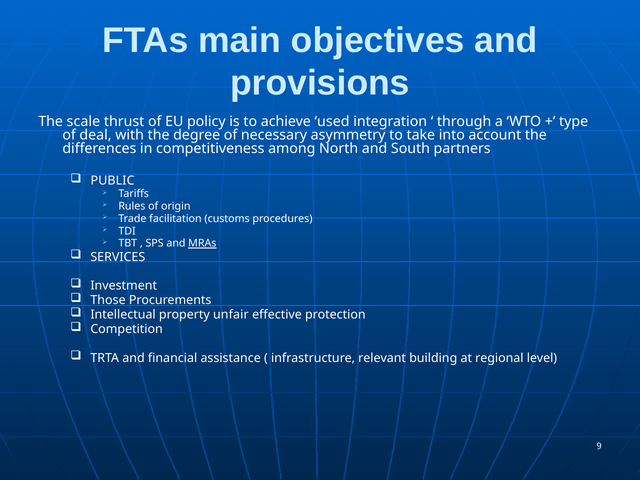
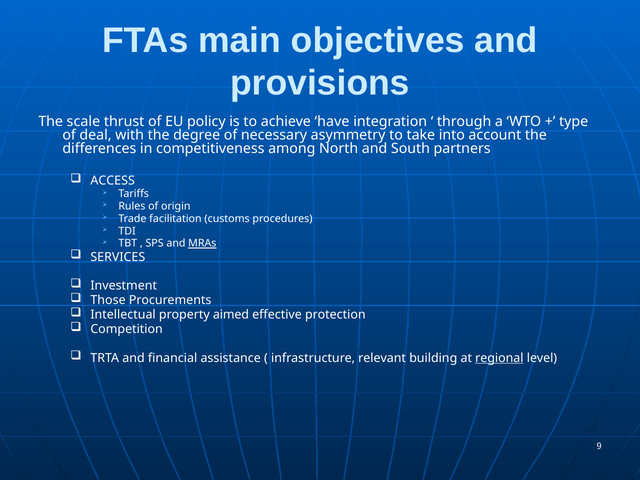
used: used -> have (332, 121)
PUBLIC: PUBLIC -> ACCESS (113, 181)
unfair: unfair -> aimed (231, 315)
regional underline: none -> present (499, 358)
